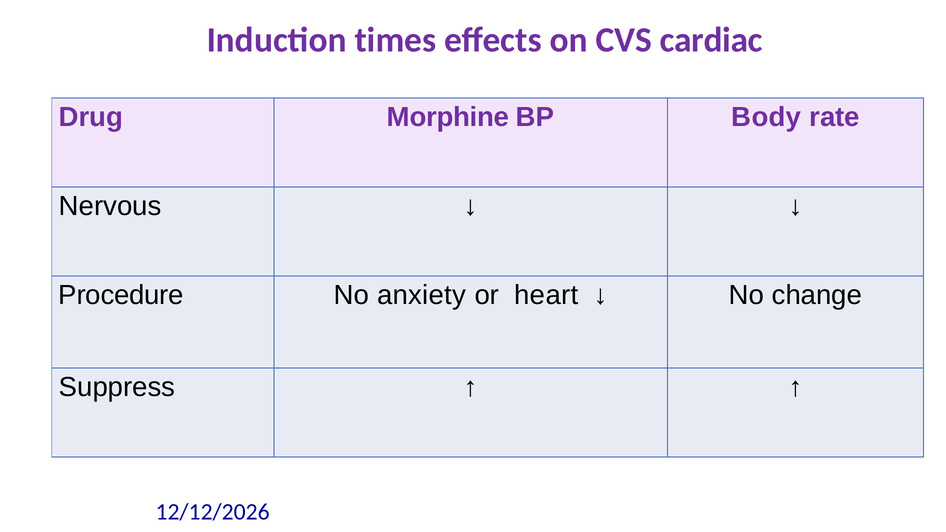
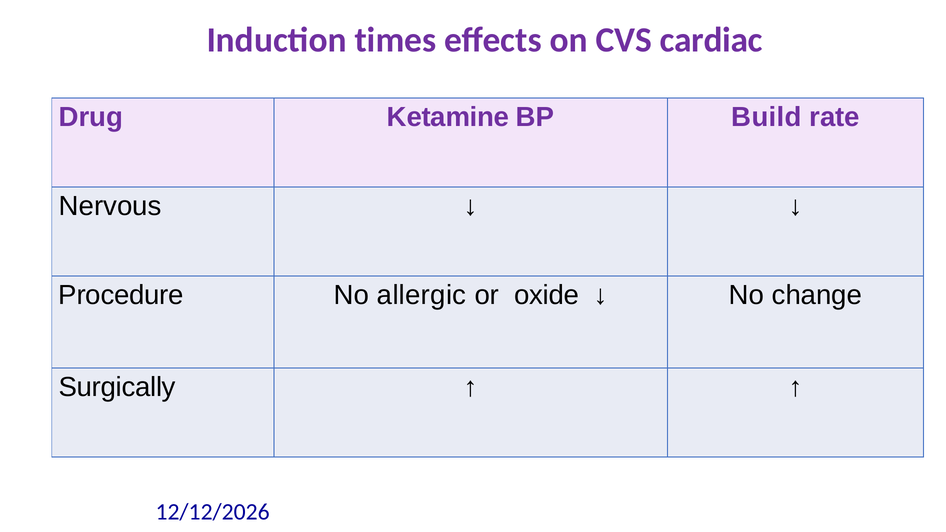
Morphine: Morphine -> Ketamine (448, 117)
Body: Body -> Build (766, 117)
anxiety: anxiety -> allergic (422, 295)
heart: heart -> oxide (547, 295)
Suppress: Suppress -> Surgically (117, 387)
